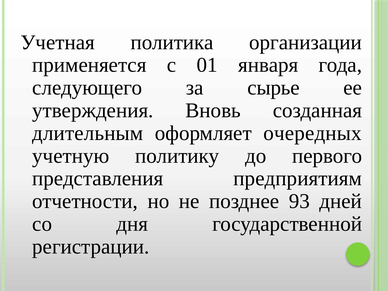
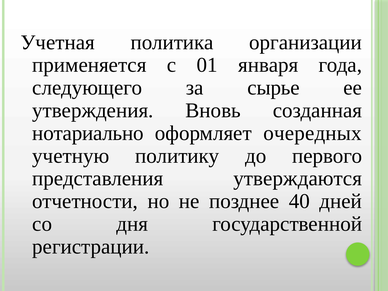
длительным: длительным -> нотариально (88, 133)
предприятиям: предприятиям -> утверждаются (298, 179)
93: 93 -> 40 (299, 201)
